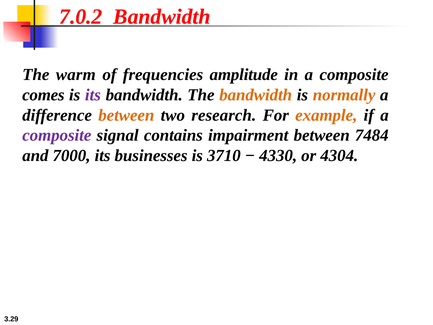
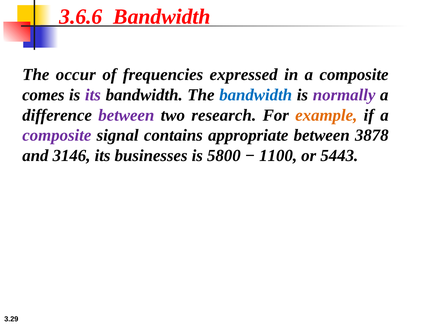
7.0.2: 7.0.2 -> 3.6.6 (81, 17)
warm: warm -> occur (76, 75)
amplitude: amplitude -> expressed (244, 75)
bandwidth colour: orange -> blue (256, 95)
normally colour: orange -> purple (344, 95)
between colour: orange -> purple (126, 115)
impairment: impairment -> appropriate (248, 135)
7484: 7484 -> 3878 (372, 135)
7000: 7000 -> 3146 (72, 156)
3710: 3710 -> 5800 (224, 156)
4330: 4330 -> 1100 (278, 156)
4304: 4304 -> 5443 (339, 156)
